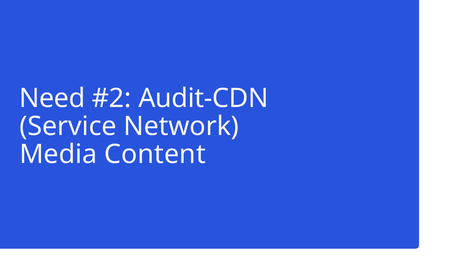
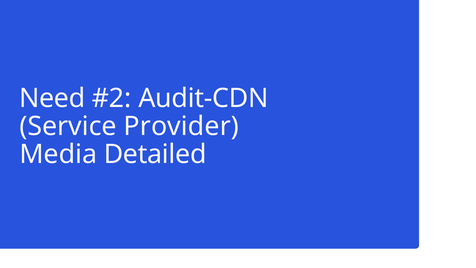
Network: Network -> Provider (181, 126)
Content: Content -> Detailed (155, 154)
